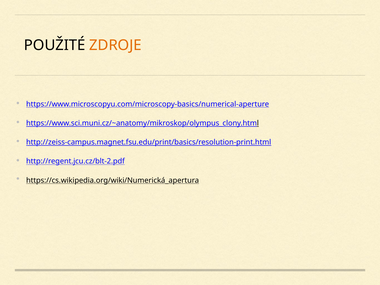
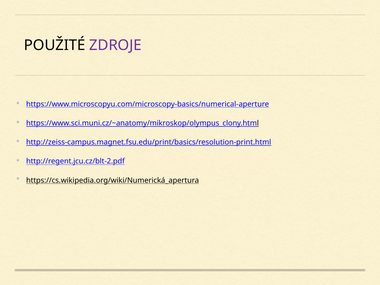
ZDROJE colour: orange -> purple (115, 45)
